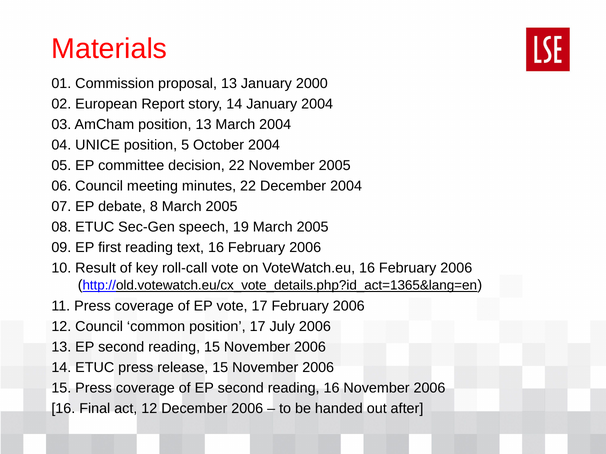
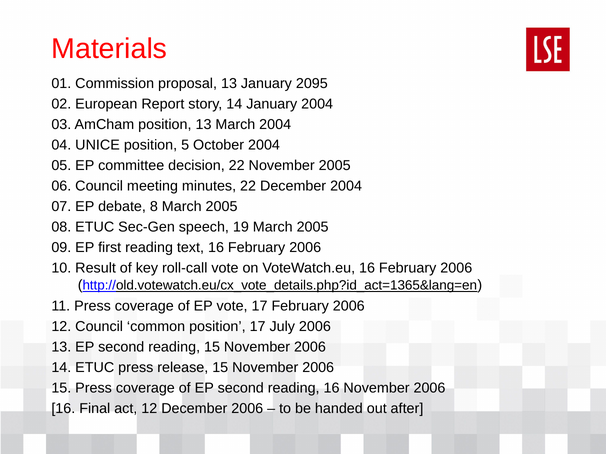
2000: 2000 -> 2095 (312, 84)
